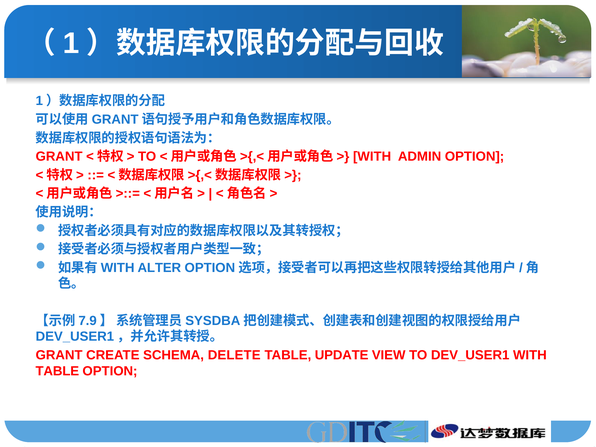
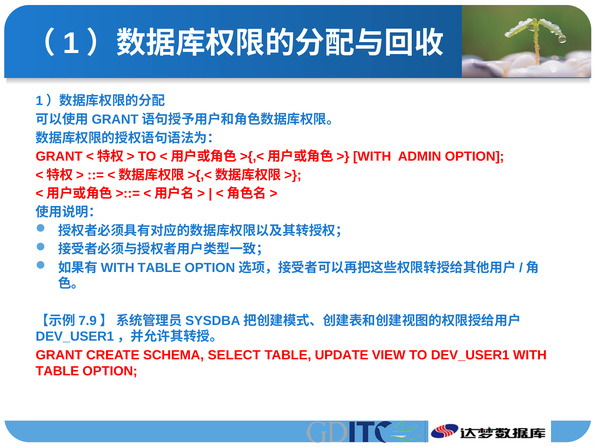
ALTER: ALTER -> TABLE (159, 268)
DELETE: DELETE -> SELECT (234, 355)
